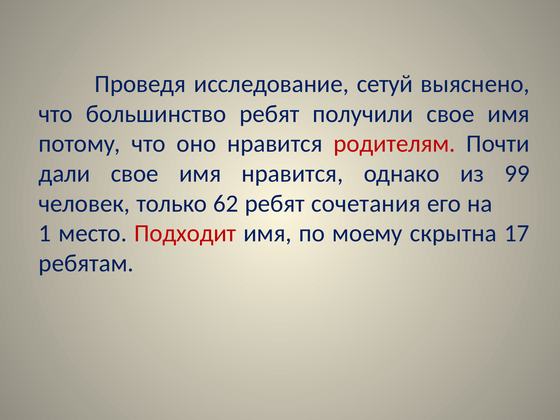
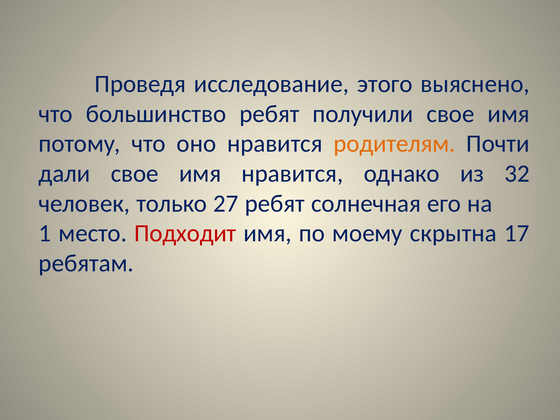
сетуй: сетуй -> этого (385, 84)
родителям colour: red -> orange (395, 144)
99: 99 -> 32 (517, 174)
62: 62 -> 27 (226, 204)
сочетания: сочетания -> солнечная (366, 204)
